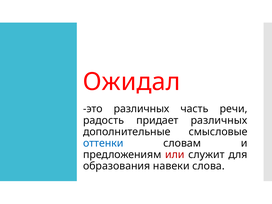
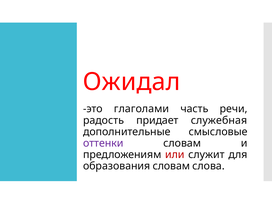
это различных: различных -> глаголами (141, 109)
придает различных: различных -> служебная (219, 120)
оттенки colour: blue -> purple (103, 143)
образования навеки: навеки -> словам (171, 166)
